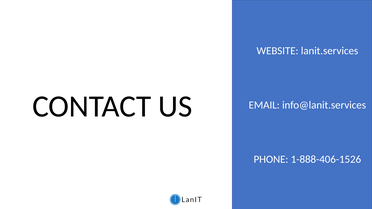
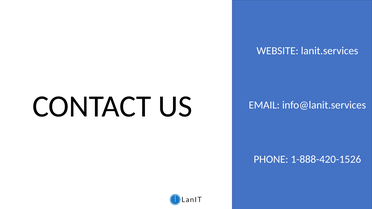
1-888-406-1526: 1-888-406-1526 -> 1-888-420-1526 (326, 160)
